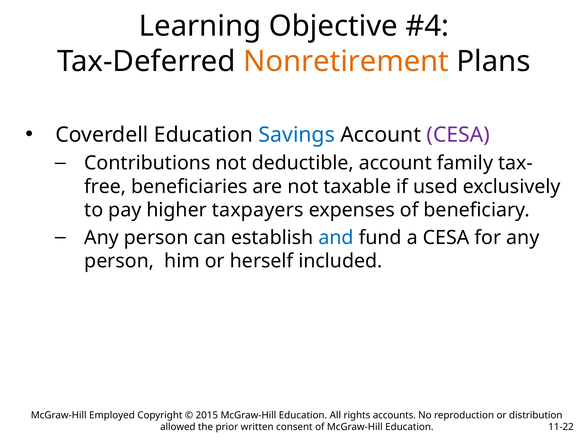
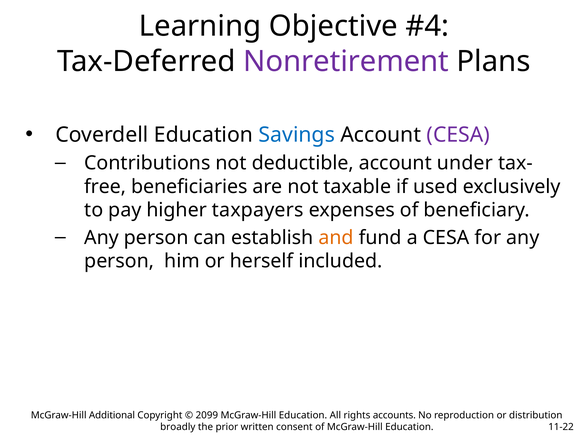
Nonretirement colour: orange -> purple (346, 61)
family: family -> under (465, 163)
and colour: blue -> orange (336, 238)
Employed: Employed -> Additional (112, 415)
2015: 2015 -> 2099 (207, 415)
allowed: allowed -> broadly (178, 427)
